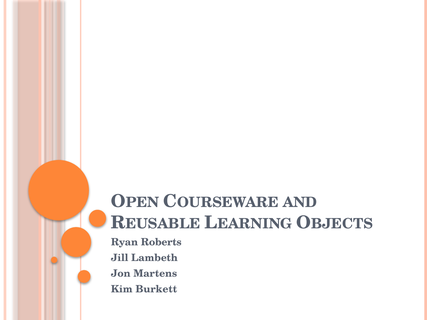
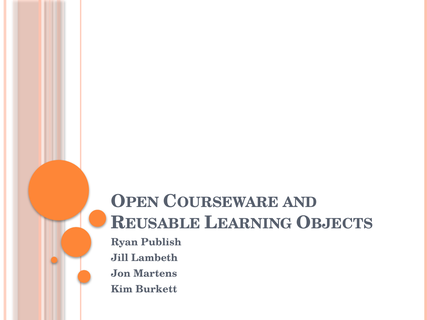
Roberts: Roberts -> Publish (161, 242)
